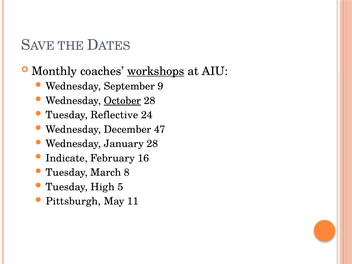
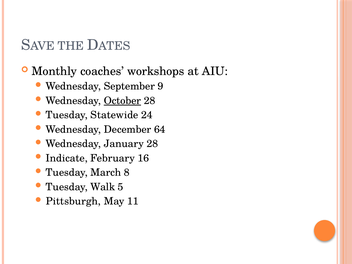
workshops underline: present -> none (156, 71)
Reflective: Reflective -> Statewide (114, 115)
47: 47 -> 64 (160, 129)
High: High -> Walk (103, 187)
